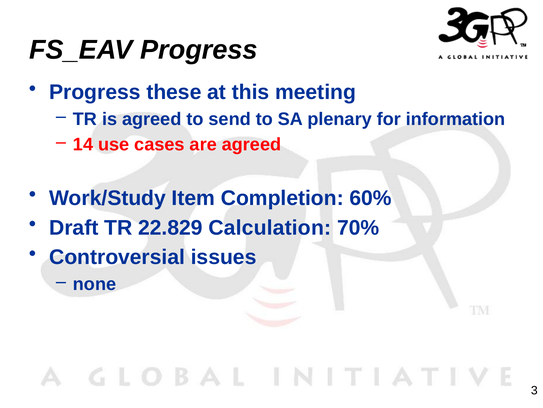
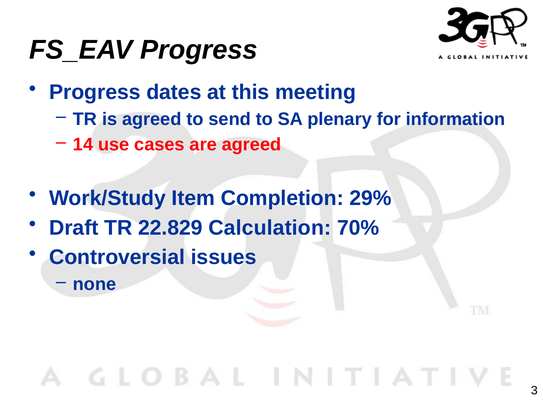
these: these -> dates (174, 92)
60%: 60% -> 29% (371, 198)
